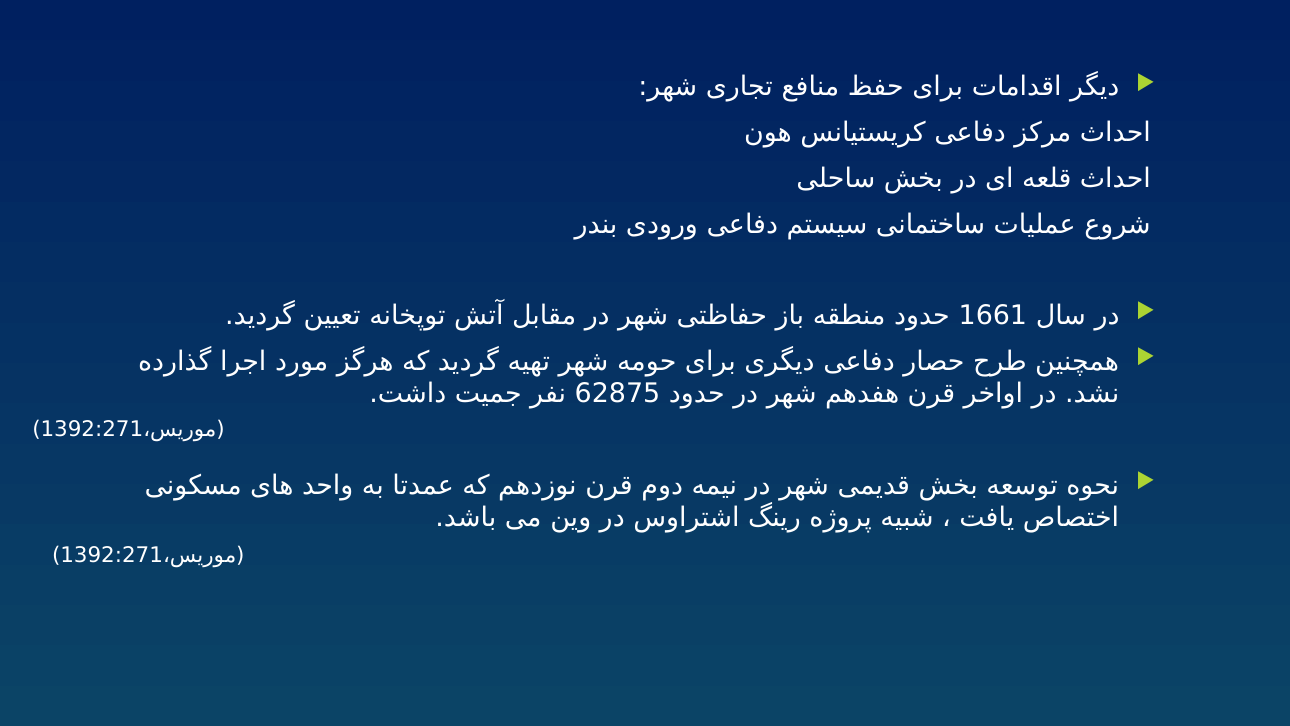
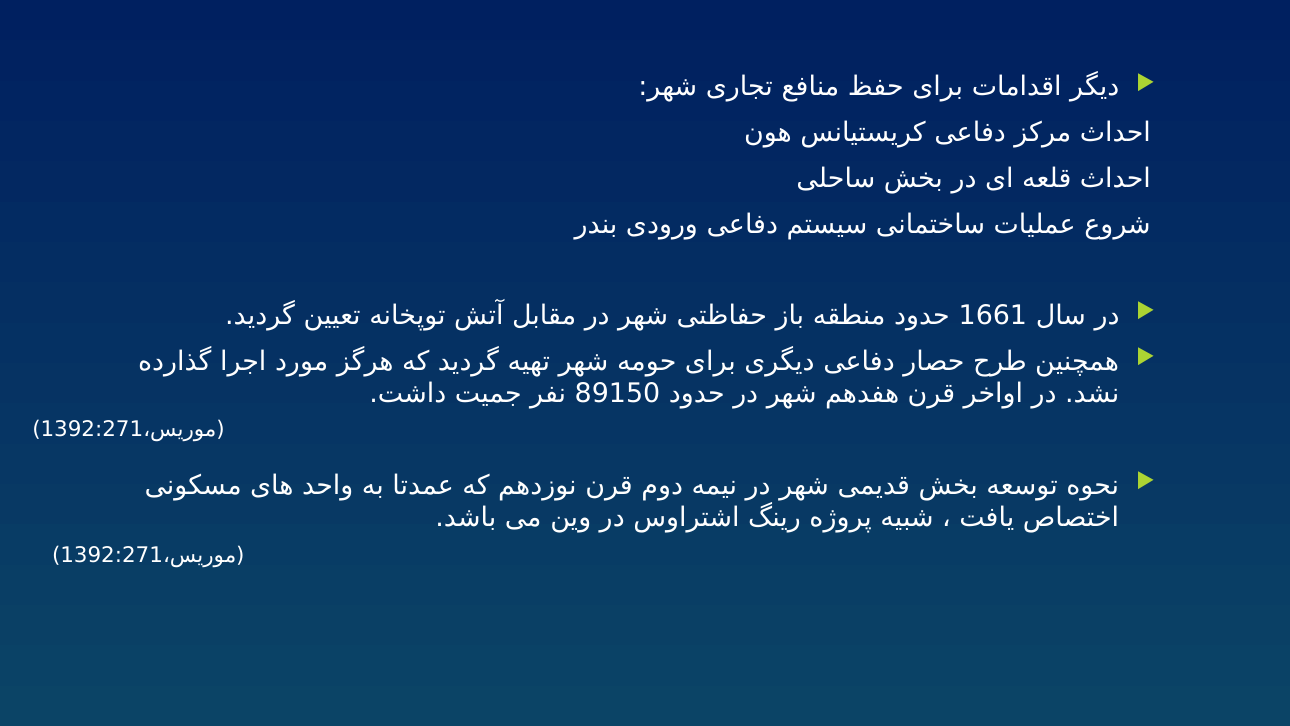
62875: 62875 -> 89150 (618, 394)
